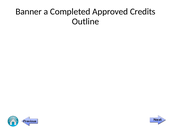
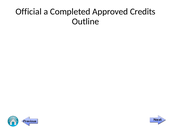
Banner: Banner -> Official (29, 12)
